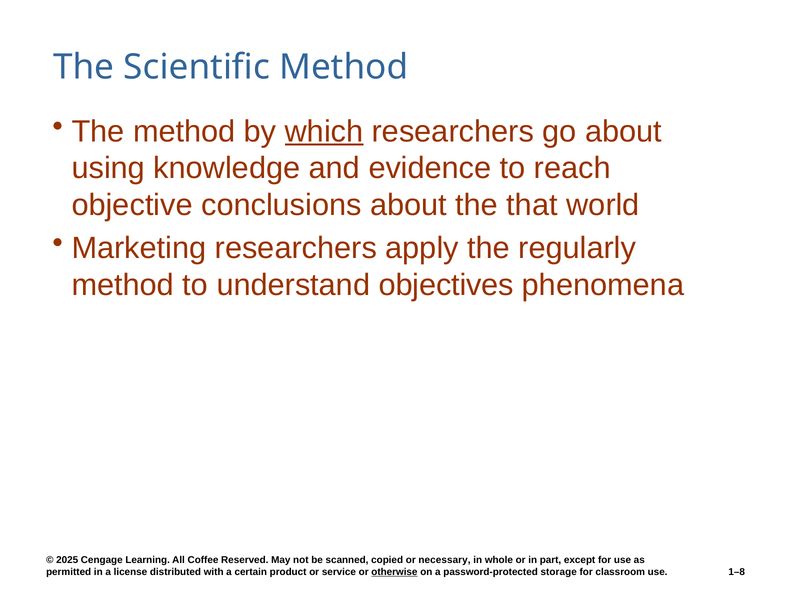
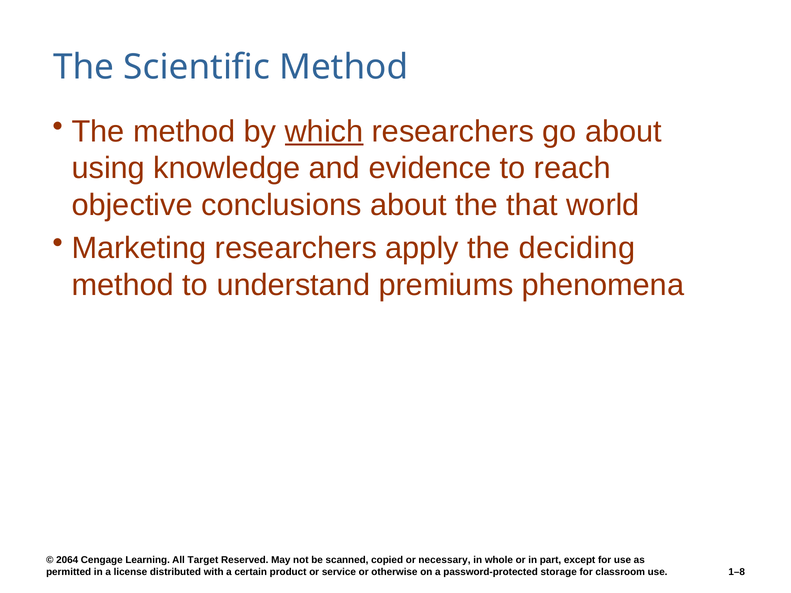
regularly: regularly -> deciding (577, 248)
objectives: objectives -> premiums (446, 285)
2025: 2025 -> 2064 (67, 560)
Coffee: Coffee -> Target (203, 560)
otherwise underline: present -> none (394, 572)
